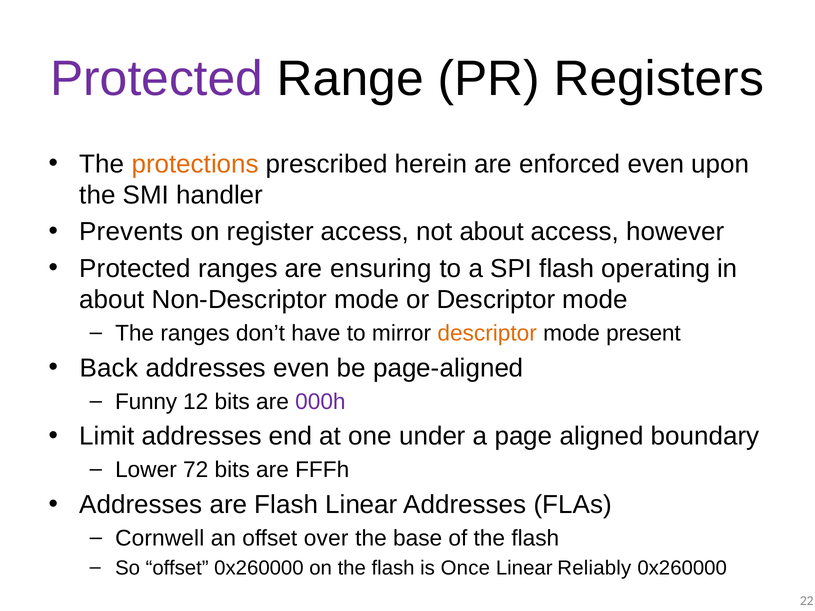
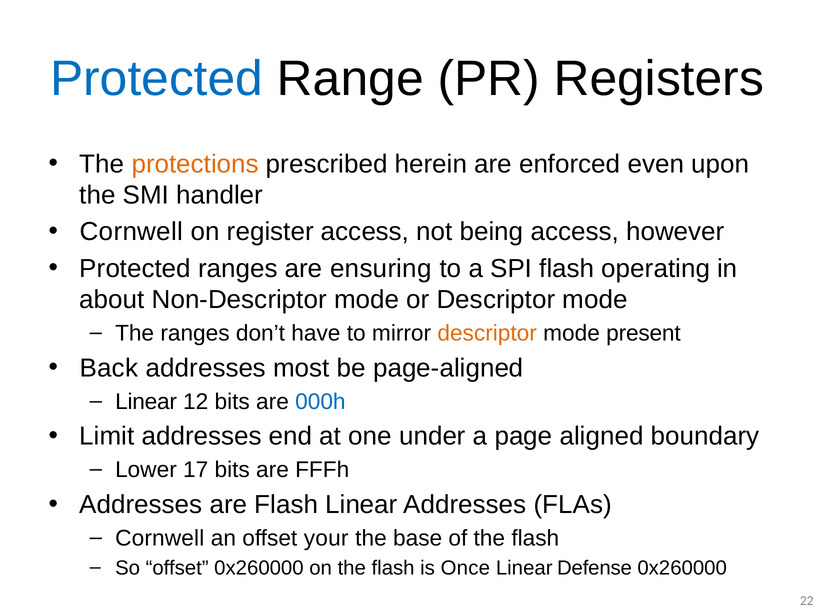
Protected colour: purple -> blue (157, 79)
Prevents: Prevents -> Cornwell (131, 232)
not about: about -> being (492, 232)
addresses even: even -> most (301, 368)
Funny: Funny -> Linear (146, 402)
000h colour: purple -> blue (320, 402)
72: 72 -> 17 (196, 470)
over: over -> your (326, 538)
Reliably: Reliably -> Defense (594, 568)
